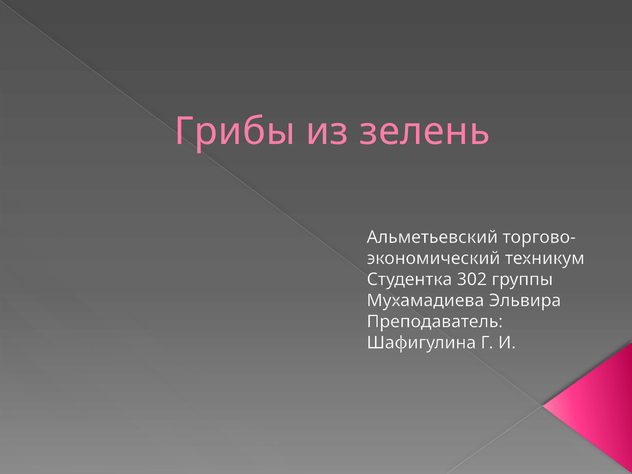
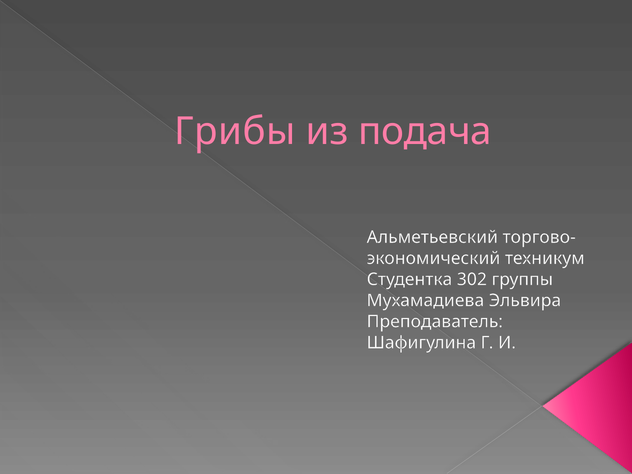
зелень: зелень -> подача (425, 132)
